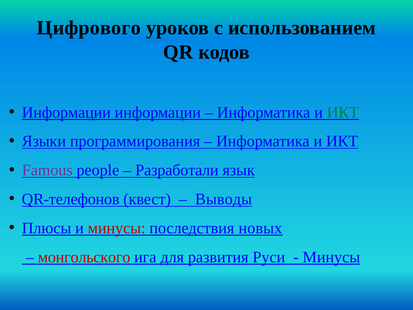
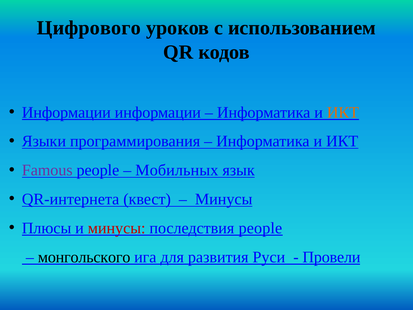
ИКТ colour: green -> orange (343, 112)
Разработали: Разработали -> Мобильных (177, 170)
QR-телефонов: QR-телефонов -> QR-интернета (71, 199)
Выводы: Выводы -> Минусы (224, 199)
последствия новых: новых -> people (260, 228)
монгольского colour: red -> black (84, 257)
Минусы: Минусы -> Провели (331, 257)
